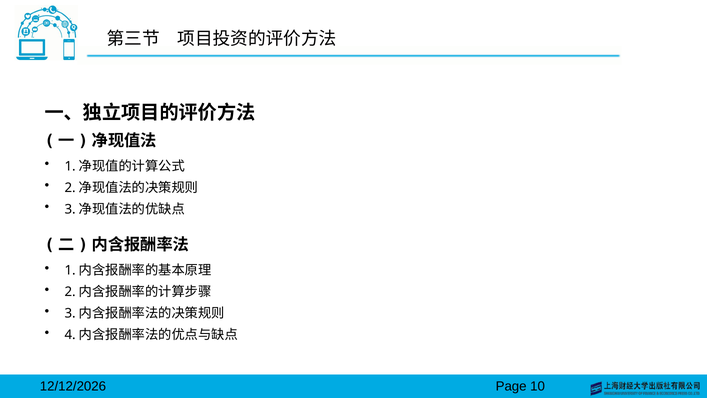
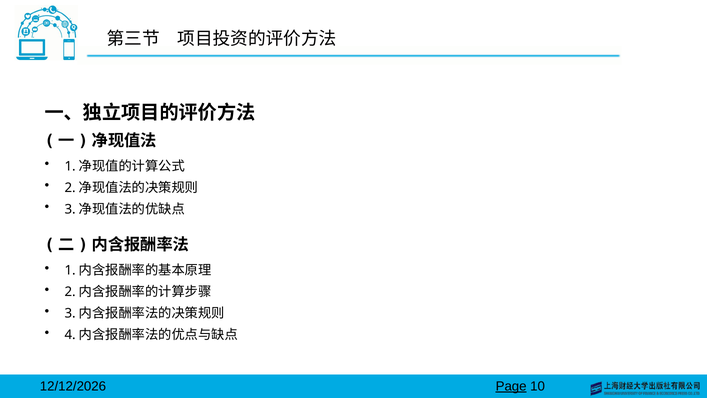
Page underline: none -> present (511, 386)
